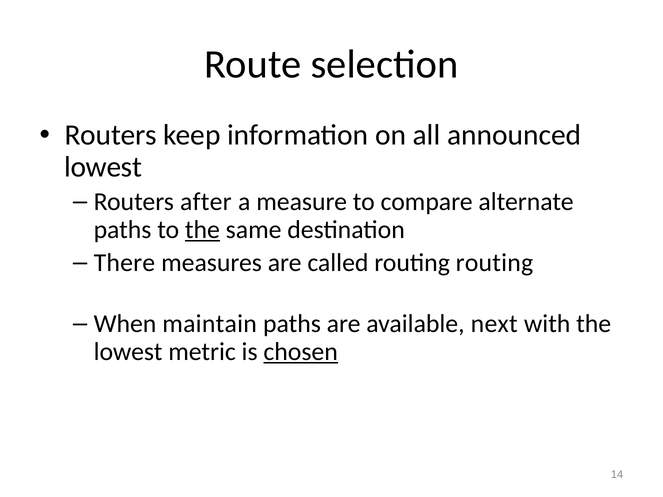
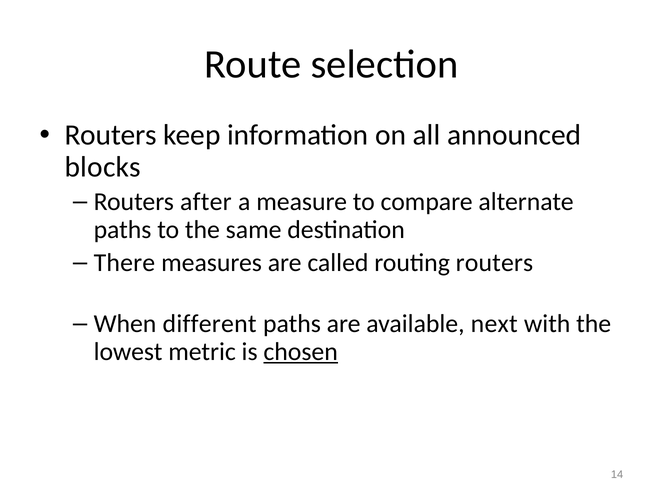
lowest: lowest -> blocks (103, 167)
the underline: present -> none (202, 230)
routing routing: routing -> routers (494, 263)
maintain: maintain -> different (210, 324)
